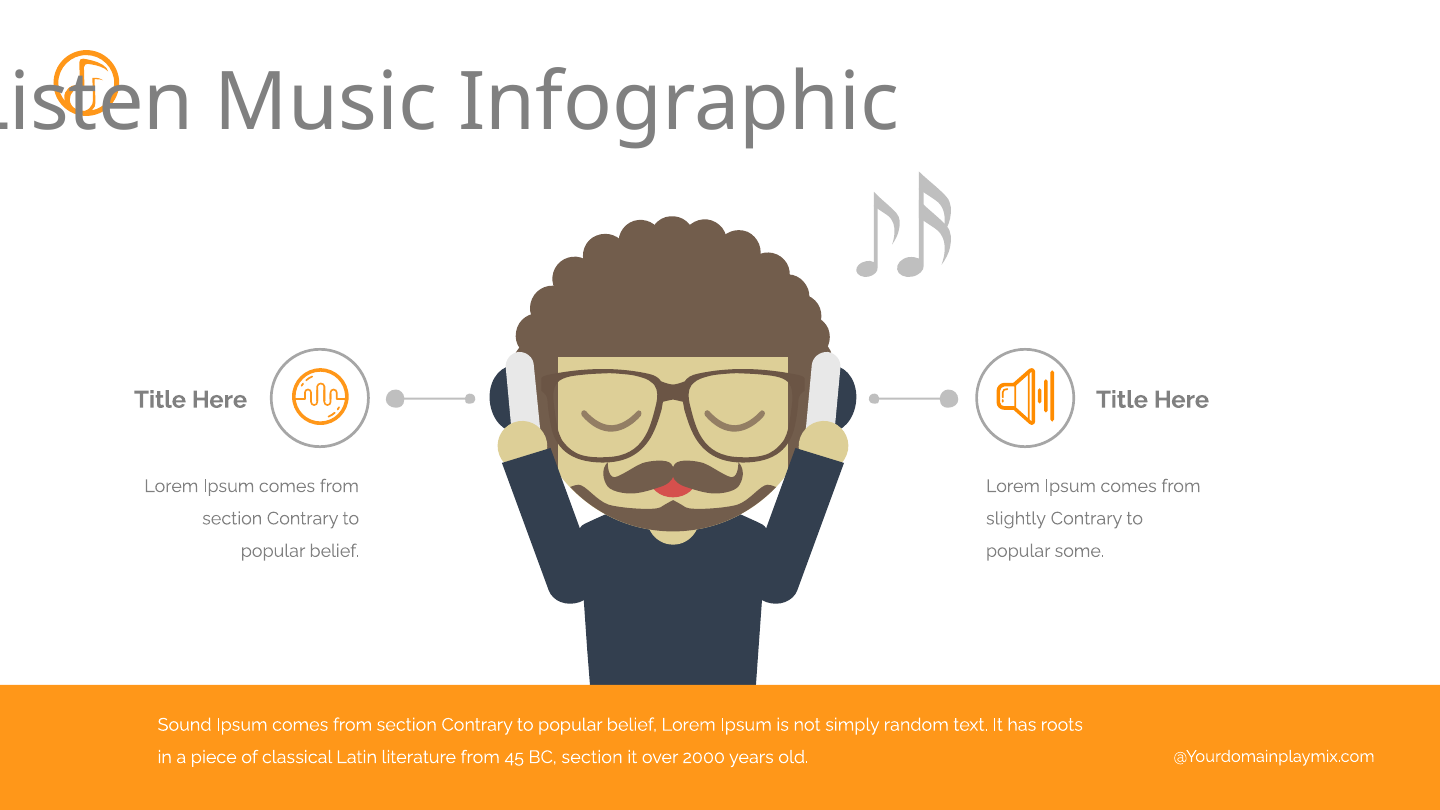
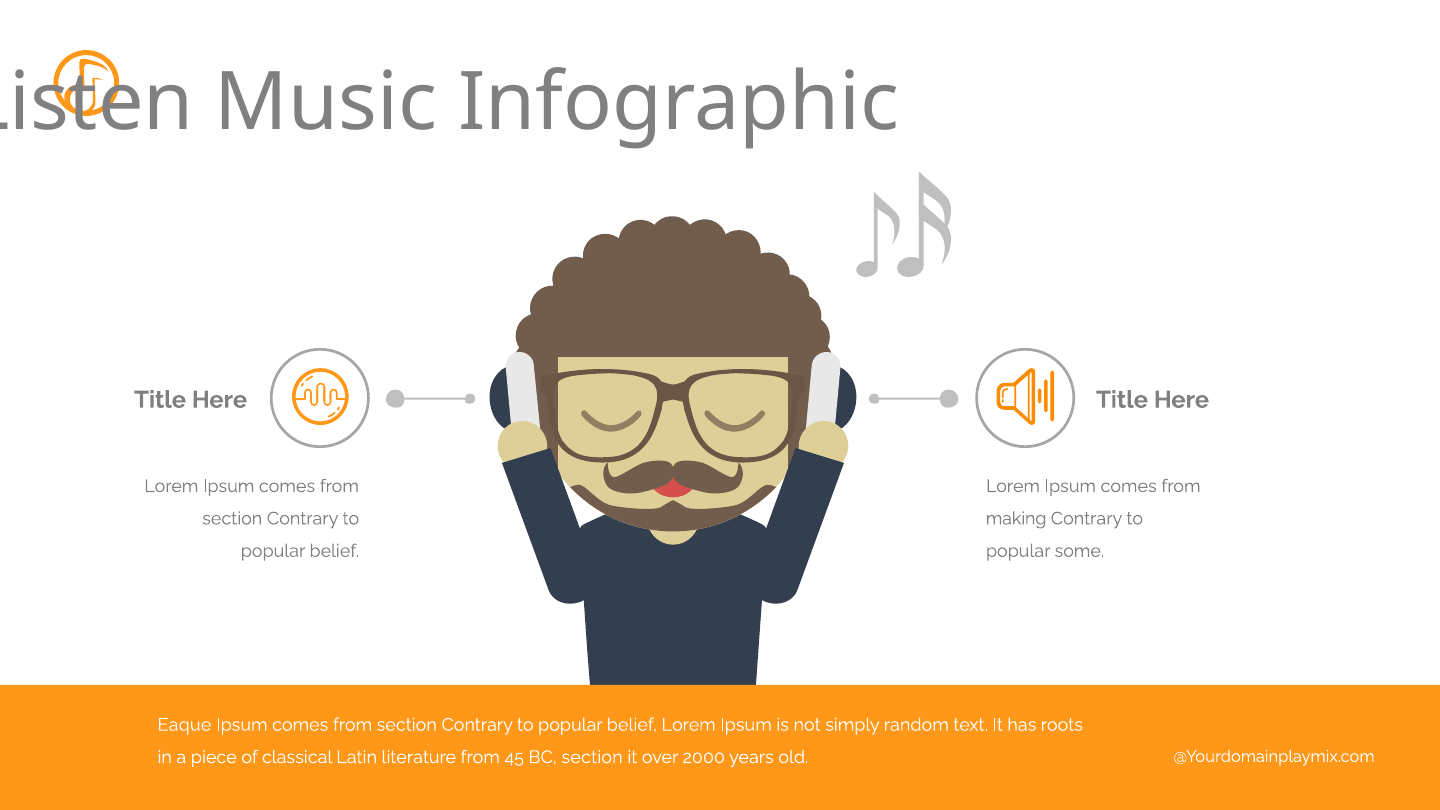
slightly: slightly -> making (1016, 518)
Sound: Sound -> Eaque (184, 725)
